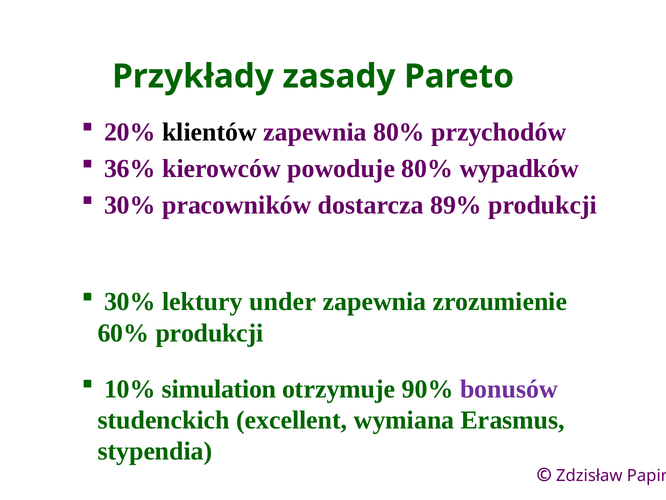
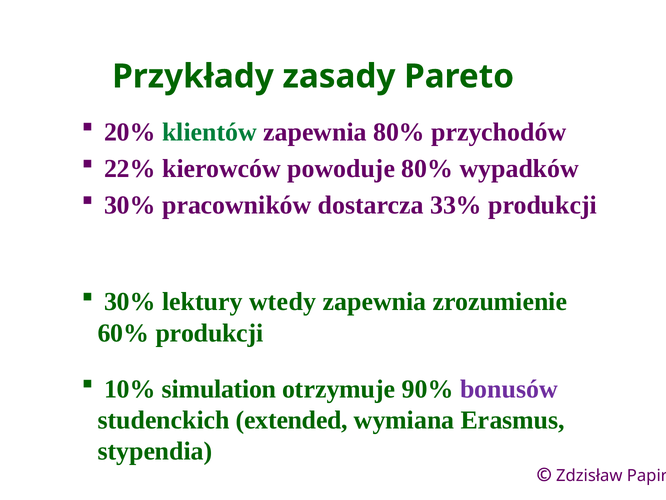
klientów colour: black -> green (209, 132)
36%: 36% -> 22% (130, 169)
89%: 89% -> 33% (456, 205)
under: under -> wtedy (283, 302)
excellent: excellent -> extended (292, 420)
